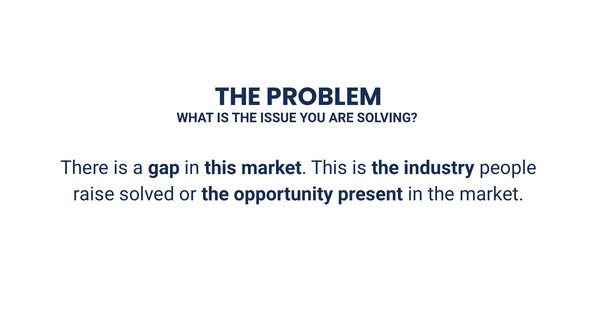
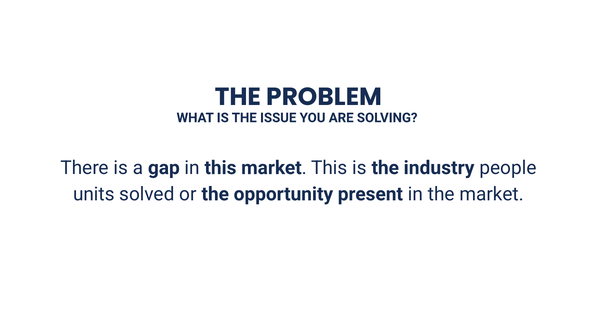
raise: raise -> units (94, 194)
